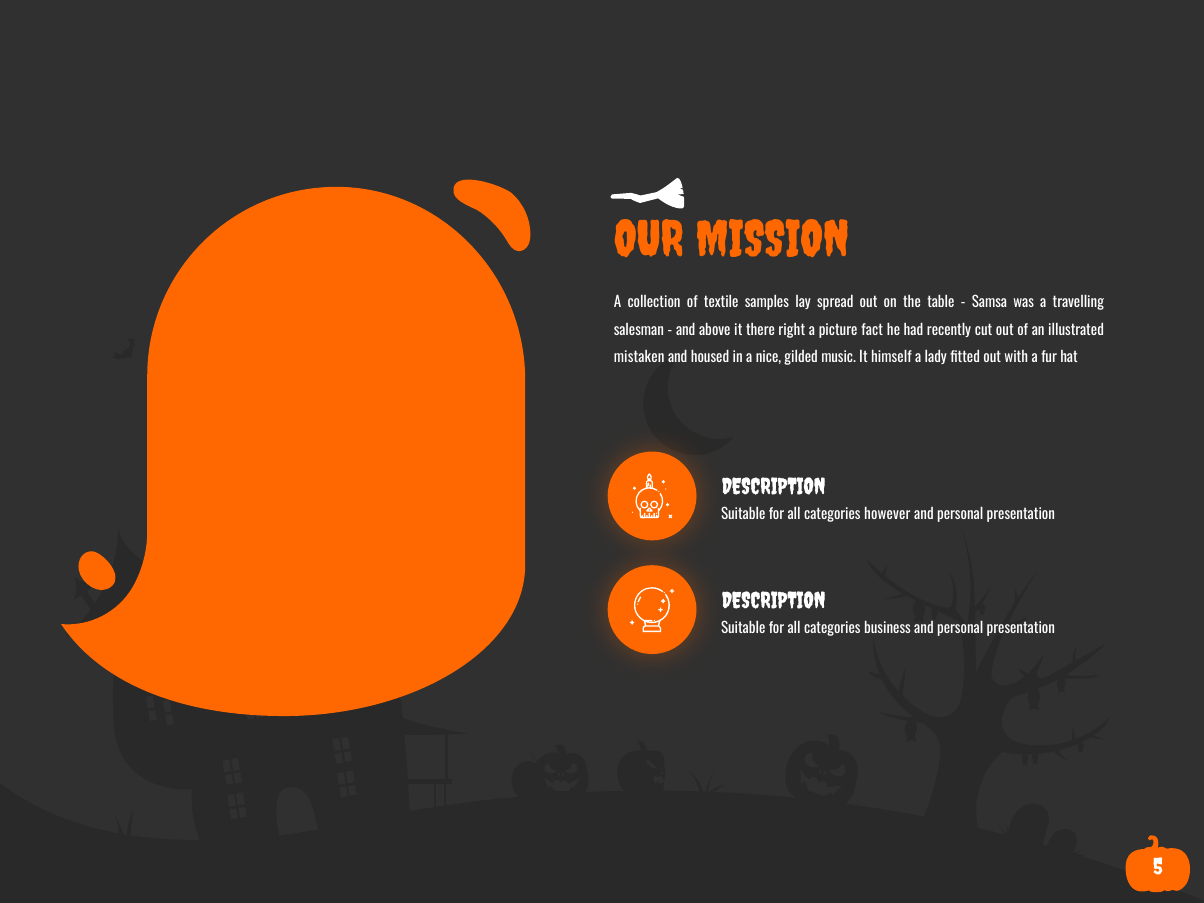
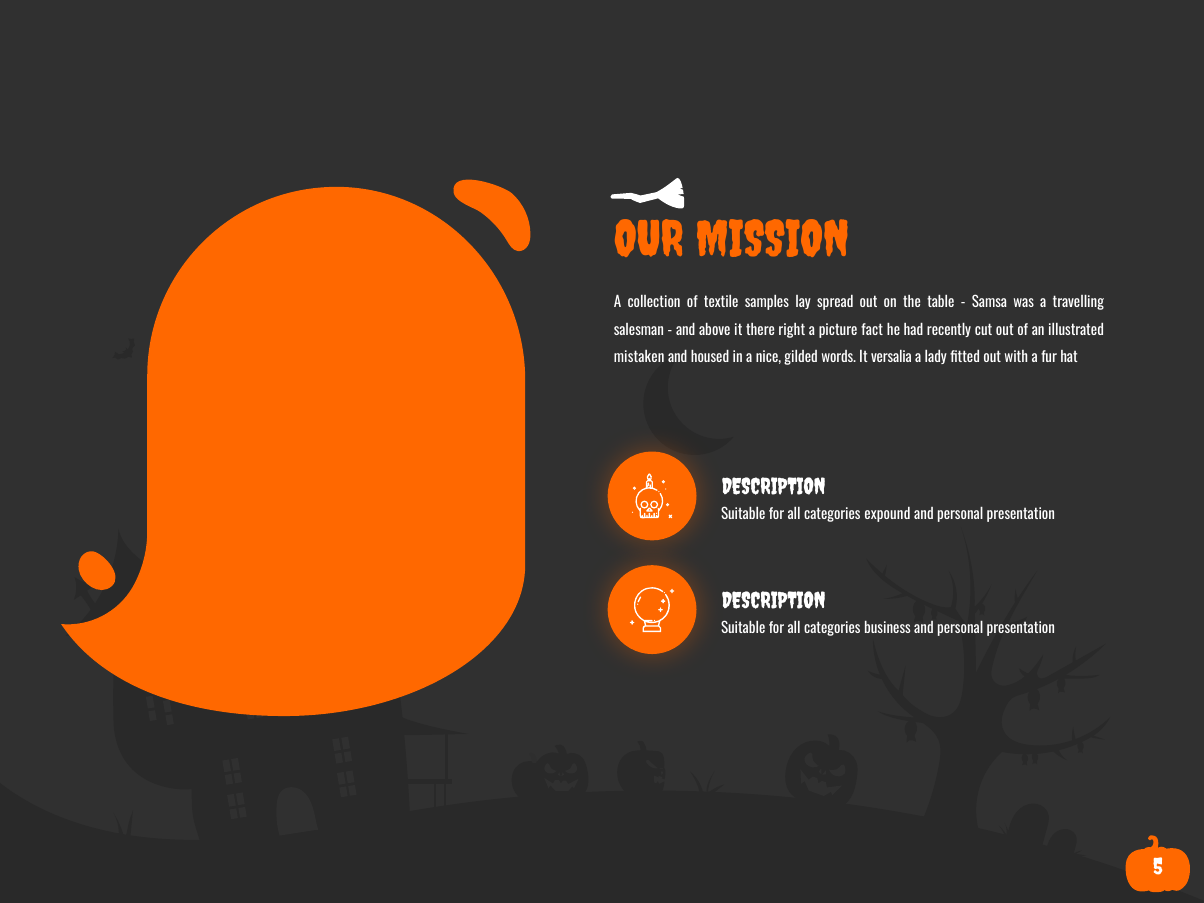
music: music -> words (839, 357)
himself: himself -> versalia (891, 357)
however: however -> expound (887, 514)
